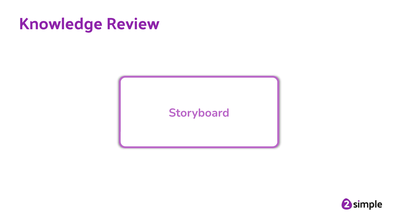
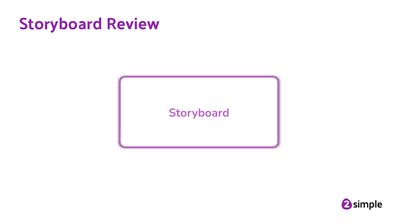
Knowledge: Knowledge -> Storyboard (61, 24)
